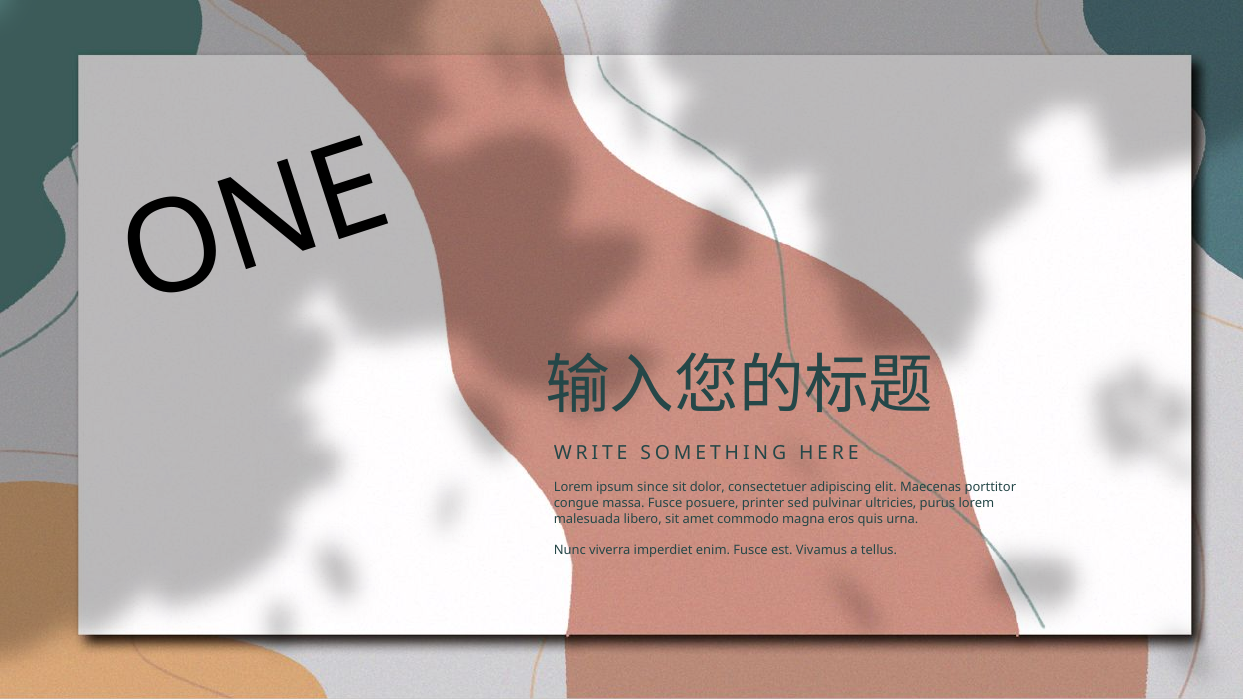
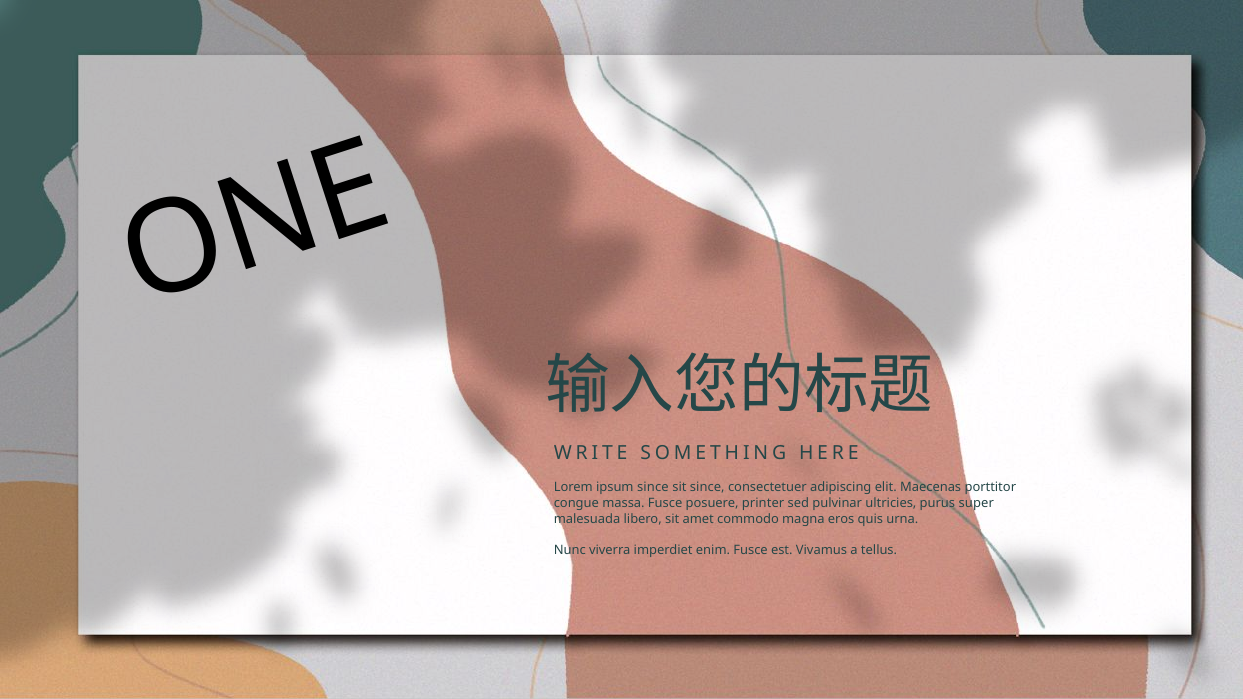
sit dolor: dolor -> since (707, 488)
purus lorem: lorem -> super (976, 503)
